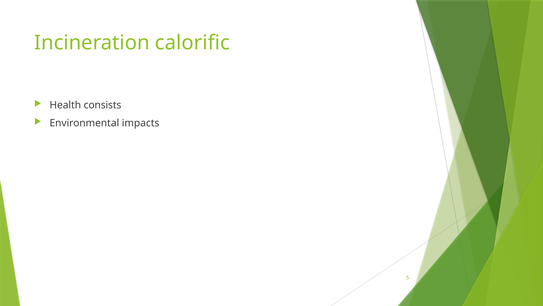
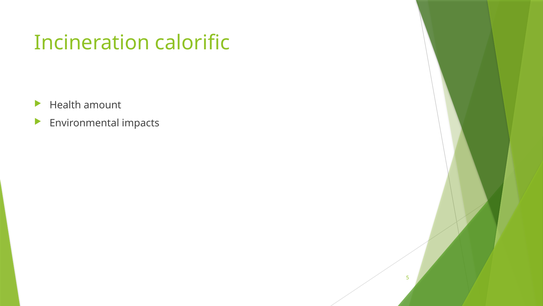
consists: consists -> amount (102, 105)
